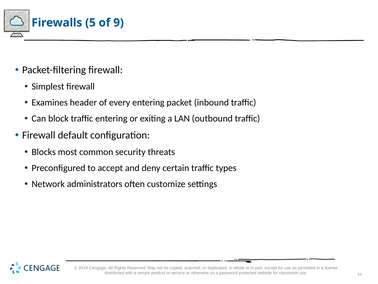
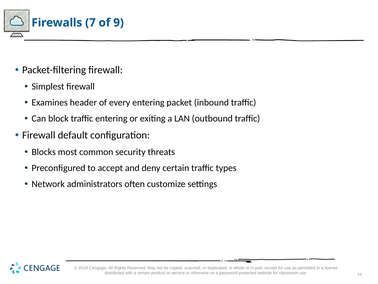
5: 5 -> 7 (90, 23)
